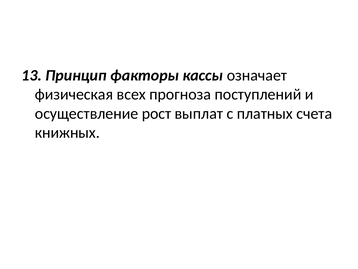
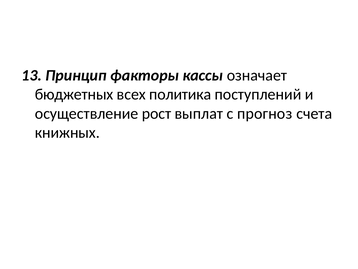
физическая: физическая -> бюджетных (74, 94)
прогноза: прогноза -> политика (180, 94)
платных: платных -> прогноз (265, 113)
